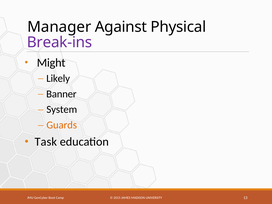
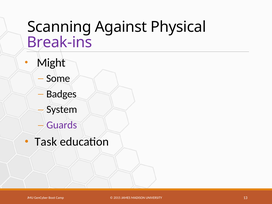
Manager: Manager -> Scanning (59, 27)
Likely: Likely -> Some (58, 78)
Banner: Banner -> Badges (61, 94)
Guards colour: orange -> purple (62, 125)
